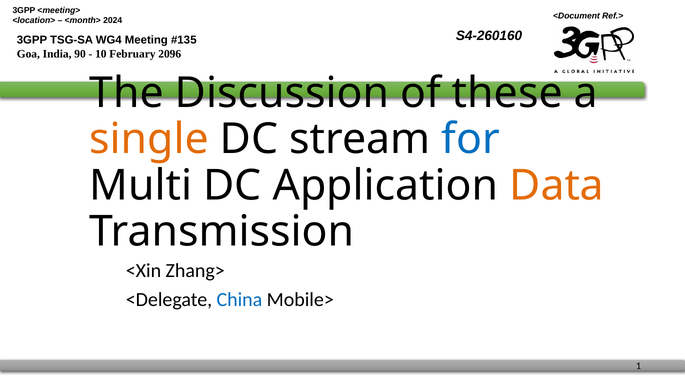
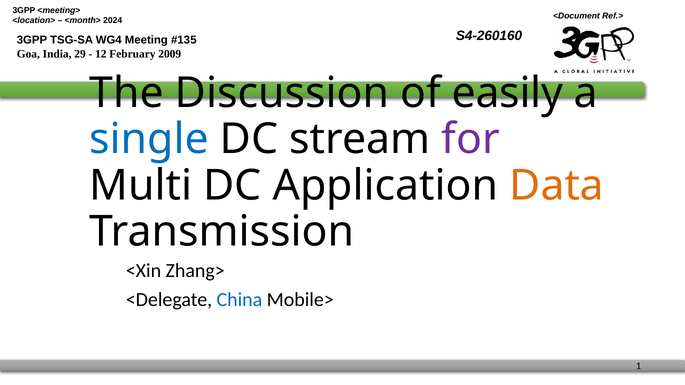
90: 90 -> 29 (80, 54)
10: 10 -> 12 (101, 54)
2096: 2096 -> 2009 (170, 54)
these: these -> easily (507, 93)
single colour: orange -> blue (149, 139)
for colour: blue -> purple (471, 139)
